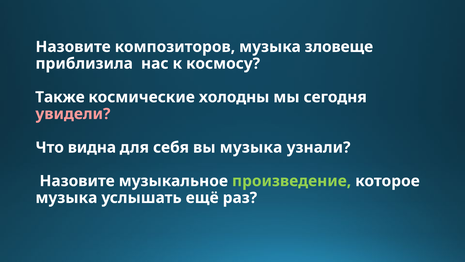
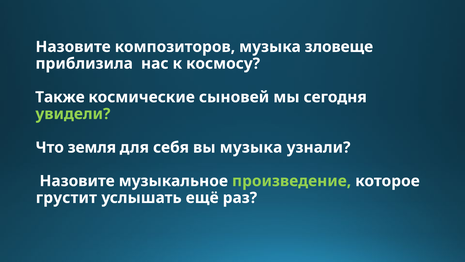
холодны: холодны -> сыновей (234, 97)
увидели colour: pink -> light green (73, 114)
видна: видна -> земля (92, 147)
музыка: музыка -> грустит (66, 197)
